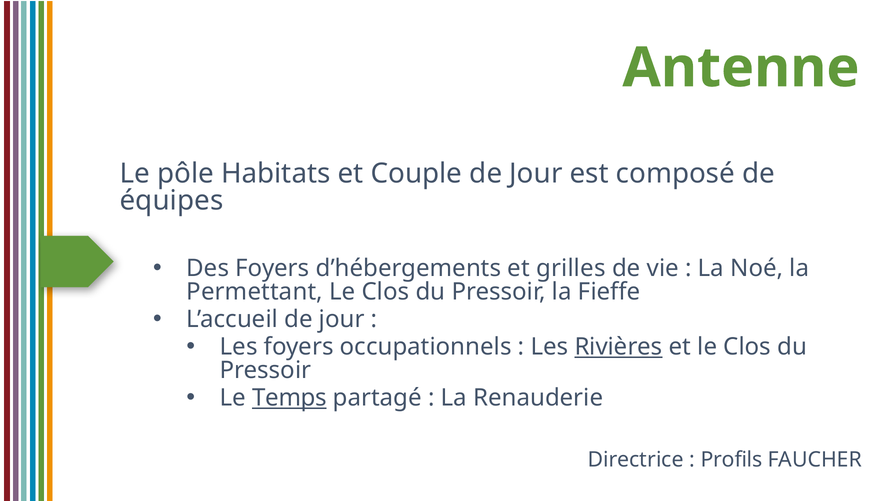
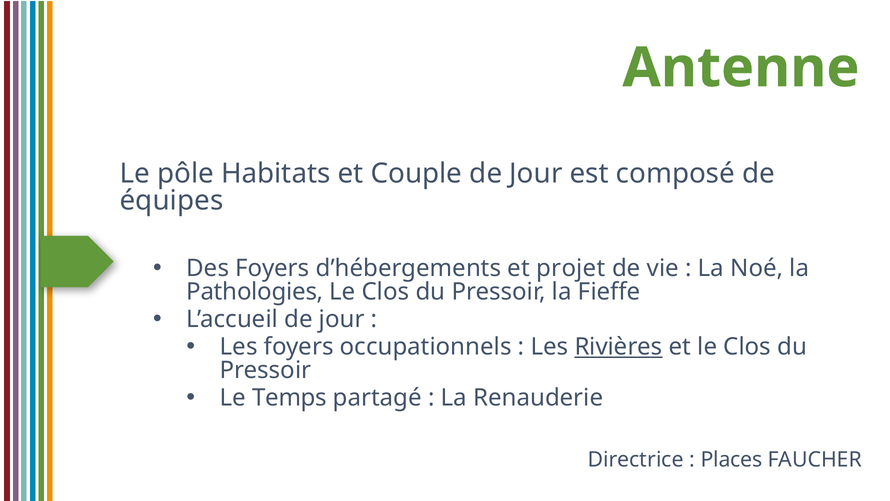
grilles: grilles -> projet (571, 268)
Permettant: Permettant -> Pathologies (255, 292)
Temps underline: present -> none (289, 398)
Profils: Profils -> Places (731, 460)
